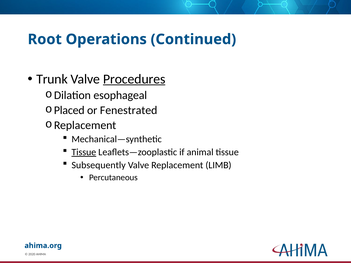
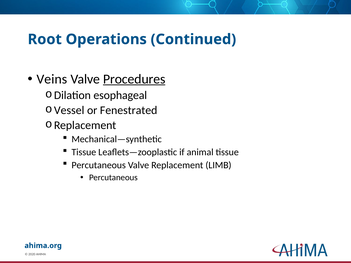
Trunk: Trunk -> Veins (52, 79)
Placed: Placed -> Vessel (69, 110)
Tissue underline: present -> none (84, 152)
Subsequently: Subsequently -> Percutaneous (99, 165)
